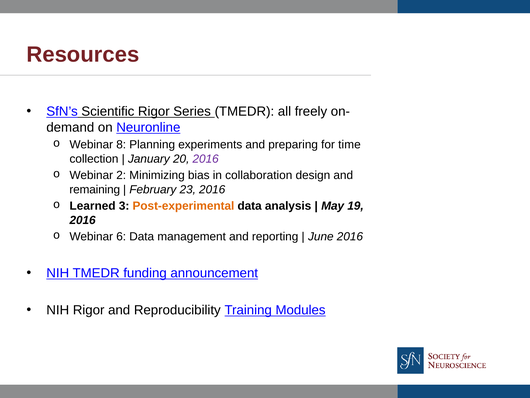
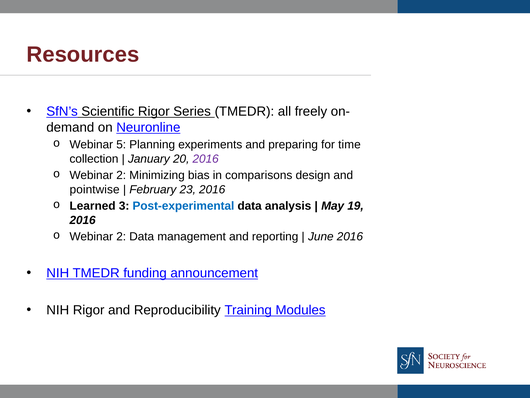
8: 8 -> 5 (121, 145)
collaboration: collaboration -> comparisons (259, 175)
remaining: remaining -> pointwise (95, 189)
Post-experimental colour: orange -> blue (183, 206)
6: 6 -> 2 (121, 236)
